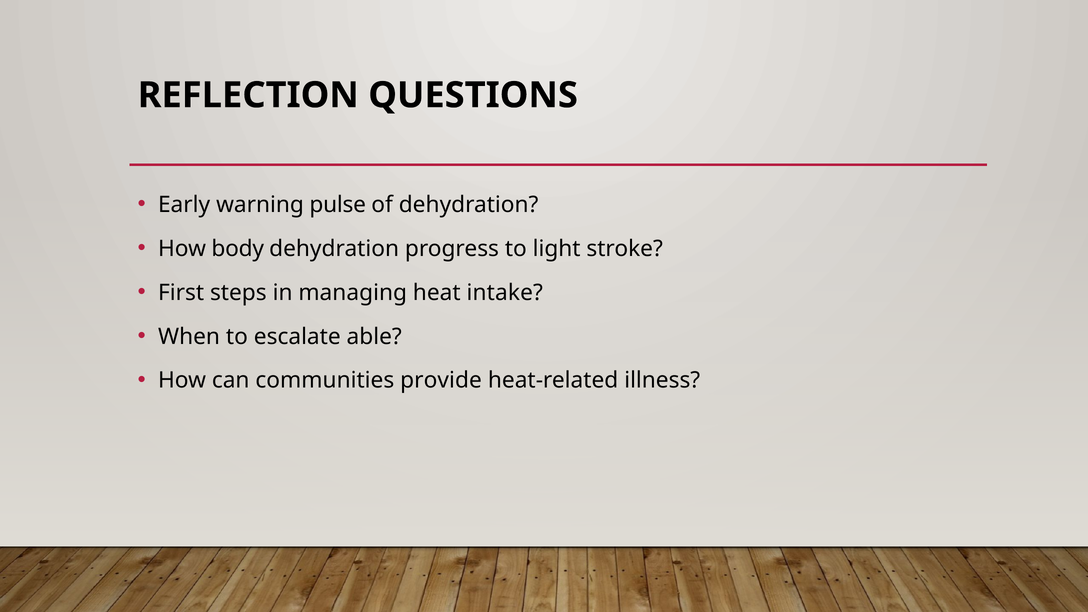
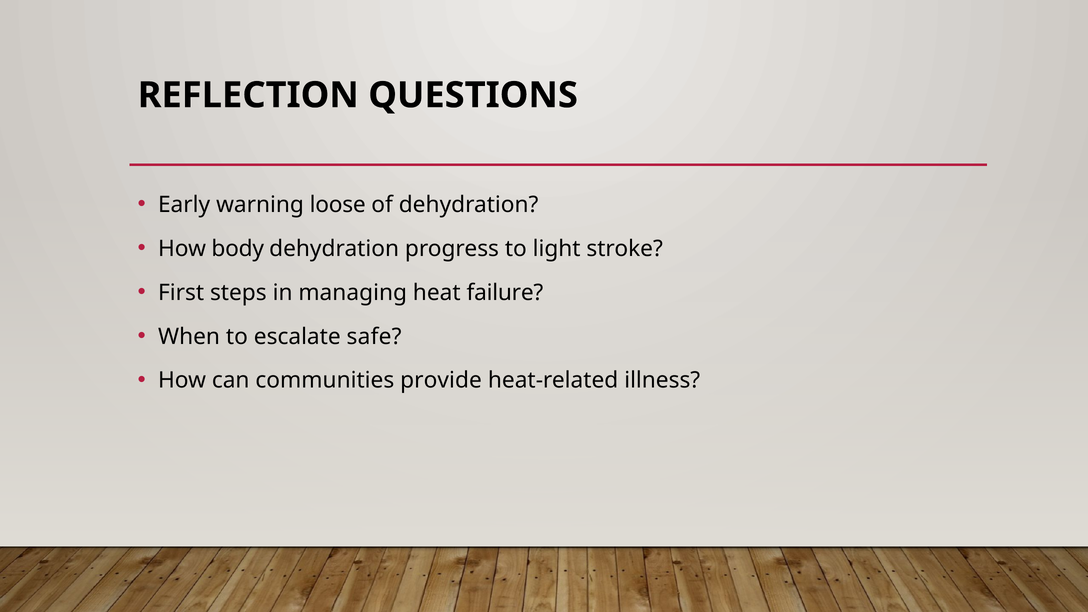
pulse: pulse -> loose (338, 205)
intake: intake -> failure (505, 293)
able: able -> safe (374, 337)
